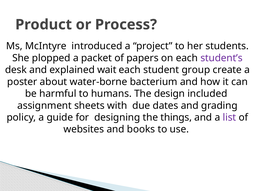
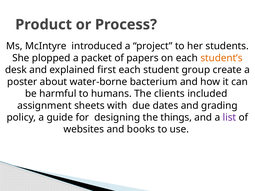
student’s colour: purple -> orange (222, 58)
wait: wait -> first (107, 70)
design: design -> clients (169, 94)
